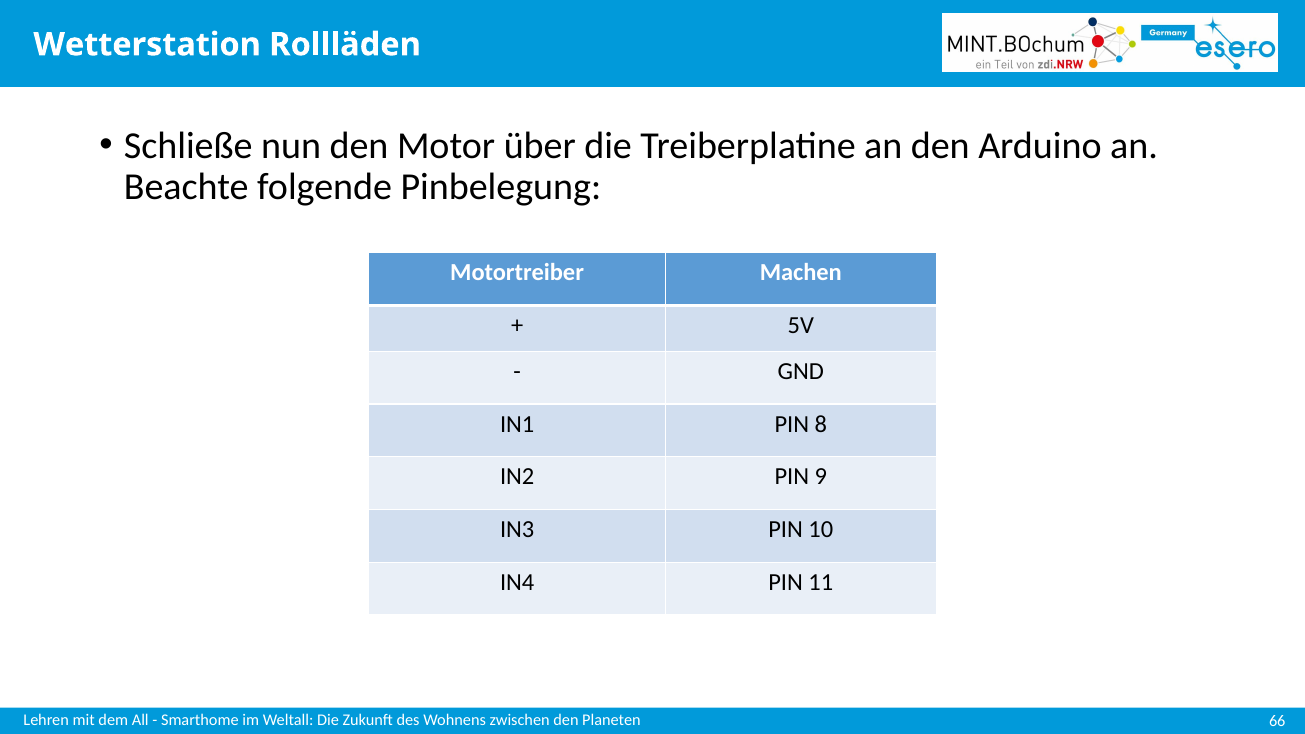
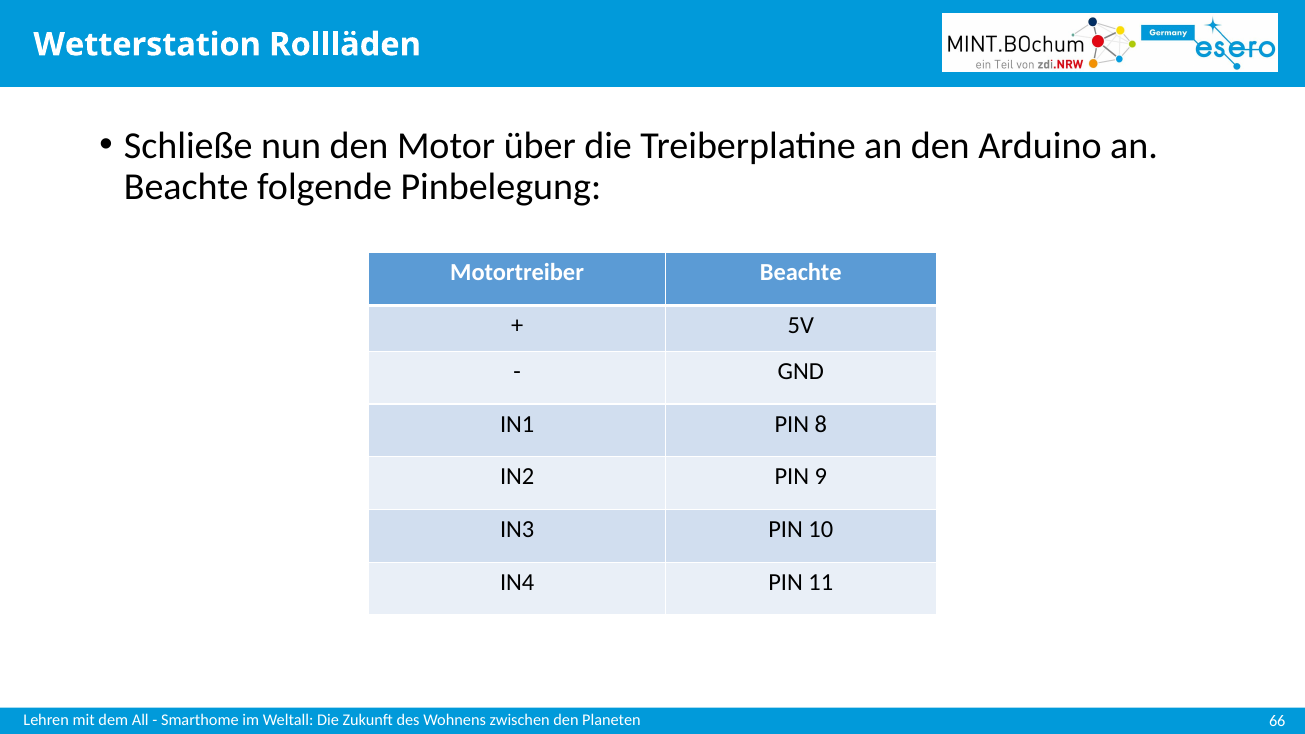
Motortreiber Machen: Machen -> Beachte (801, 273)
